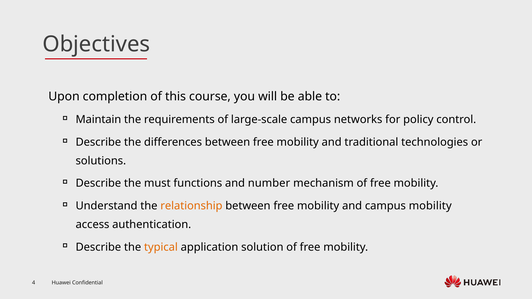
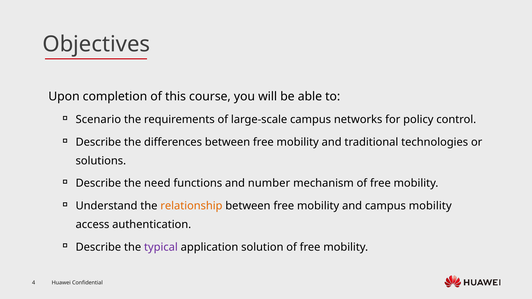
Maintain: Maintain -> Scenario (98, 120)
must: must -> need (157, 183)
typical colour: orange -> purple (161, 247)
